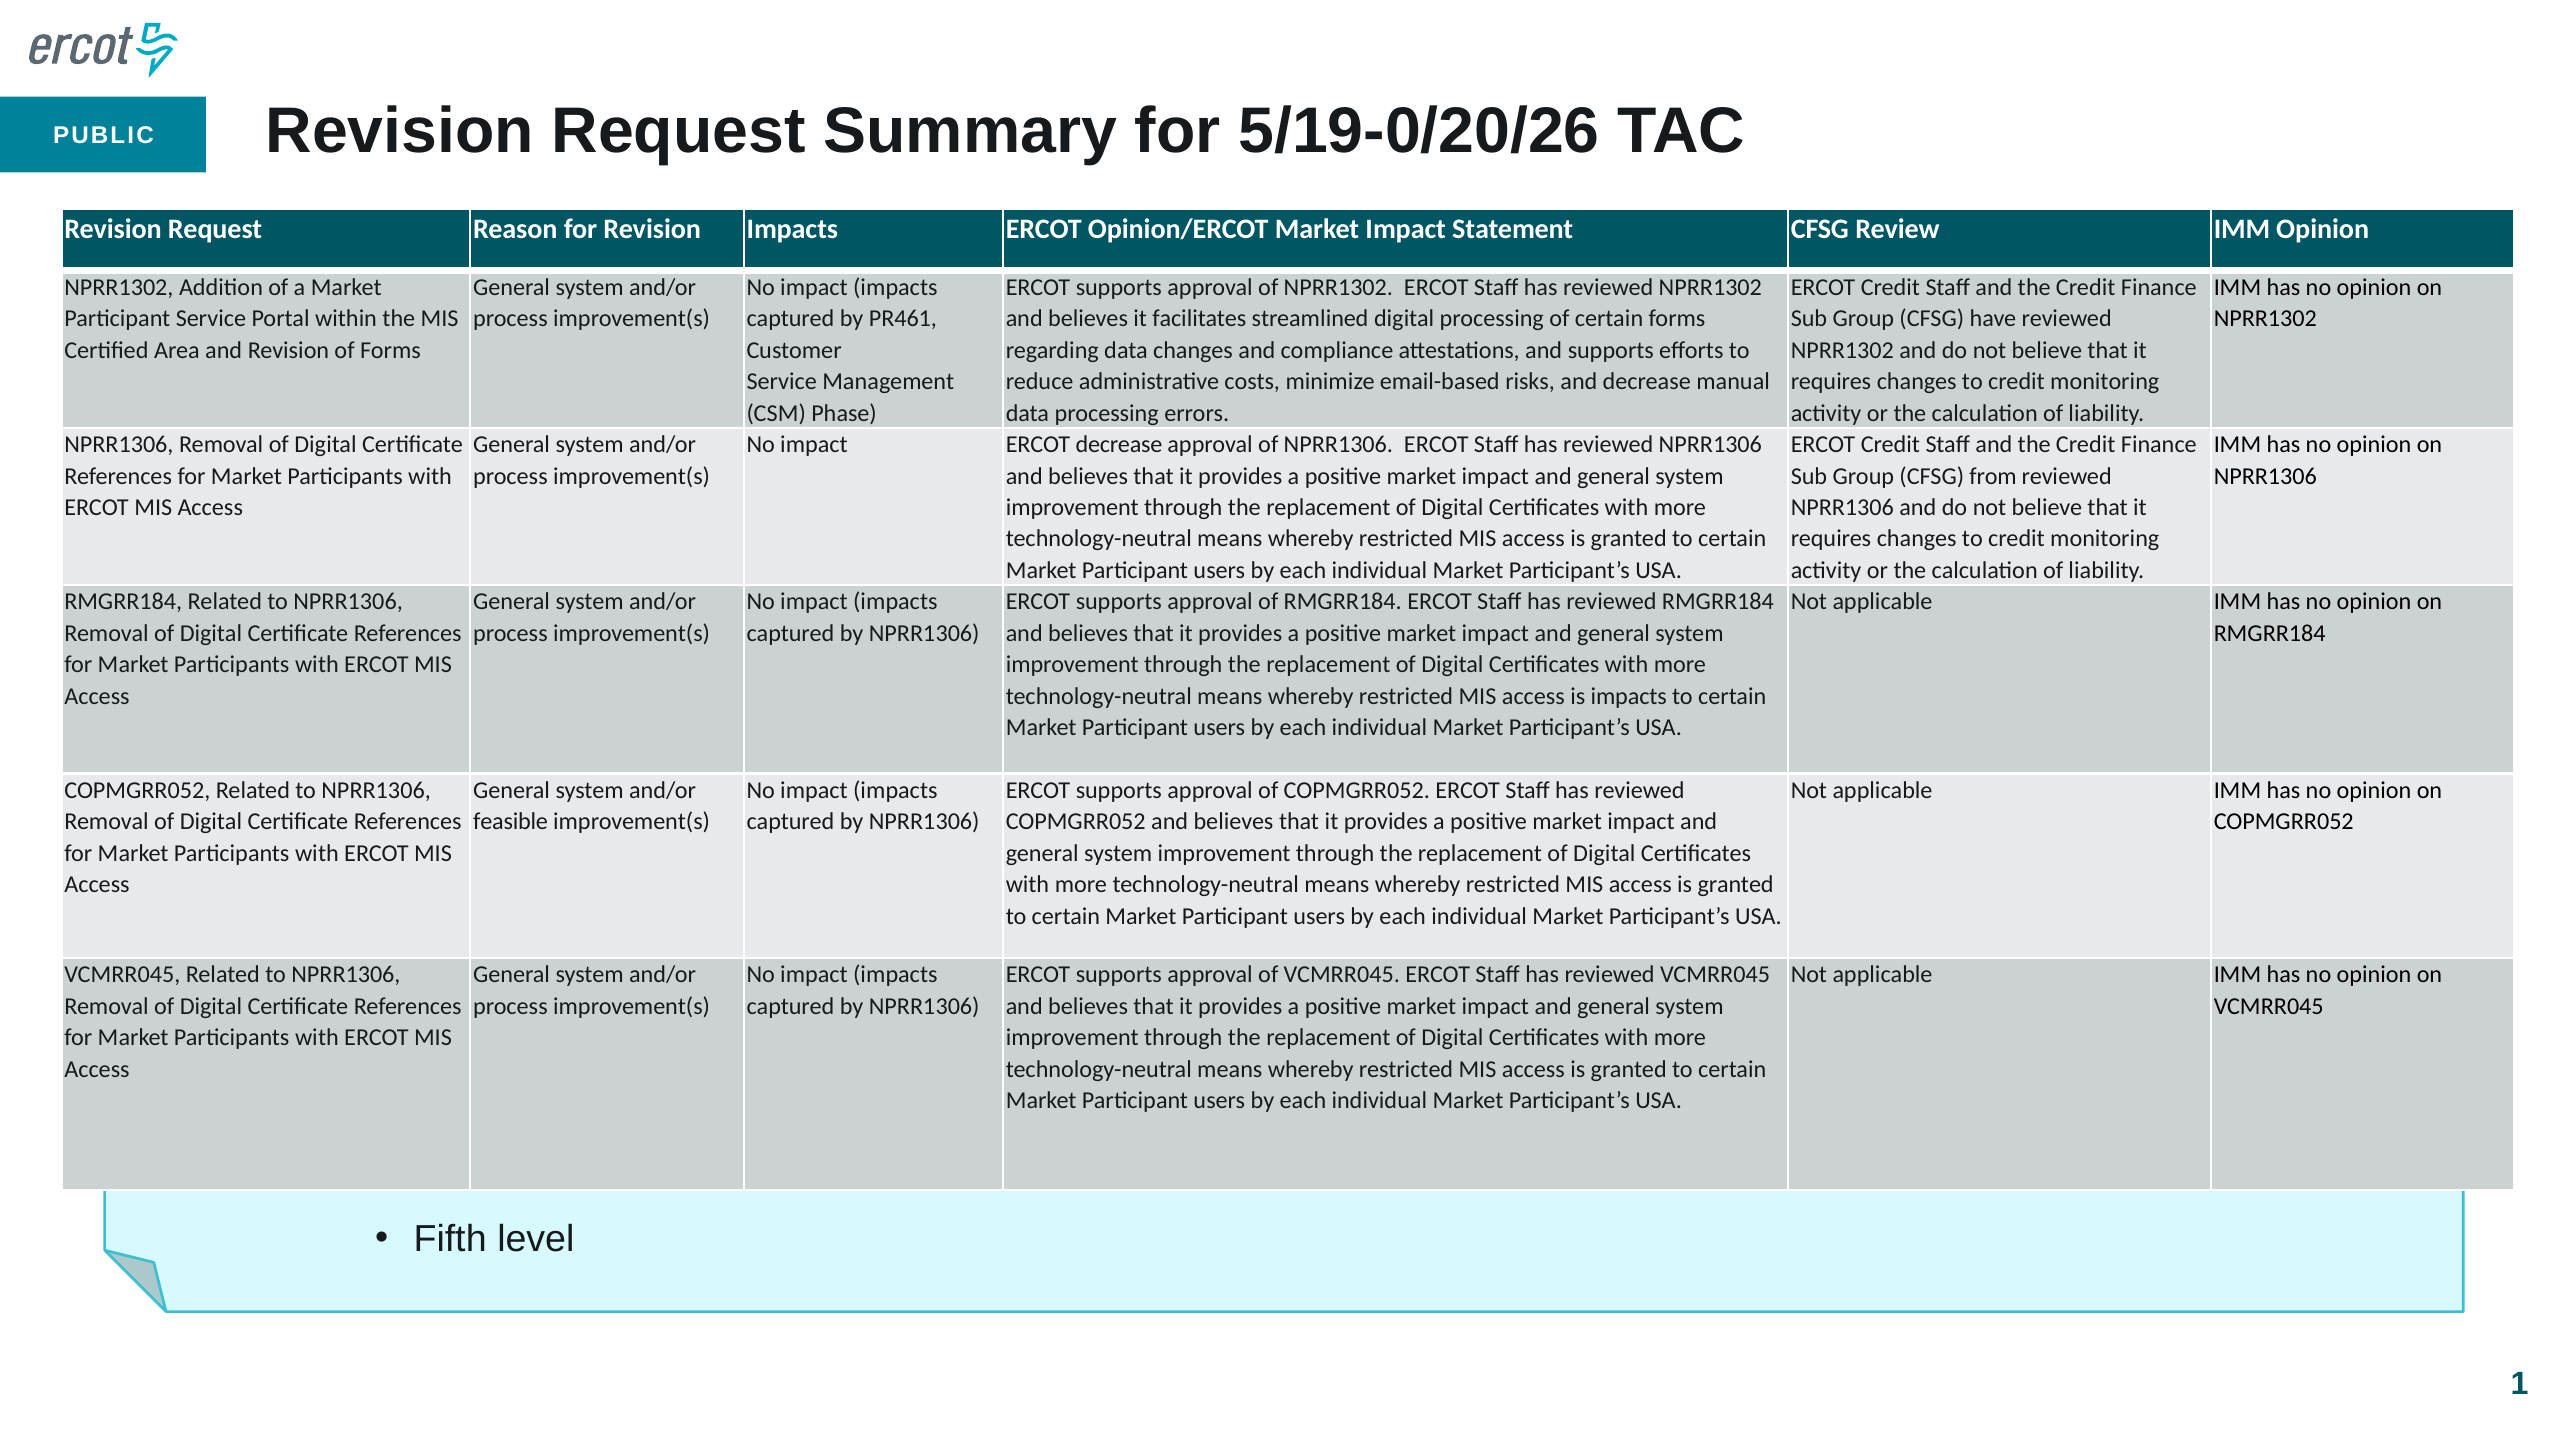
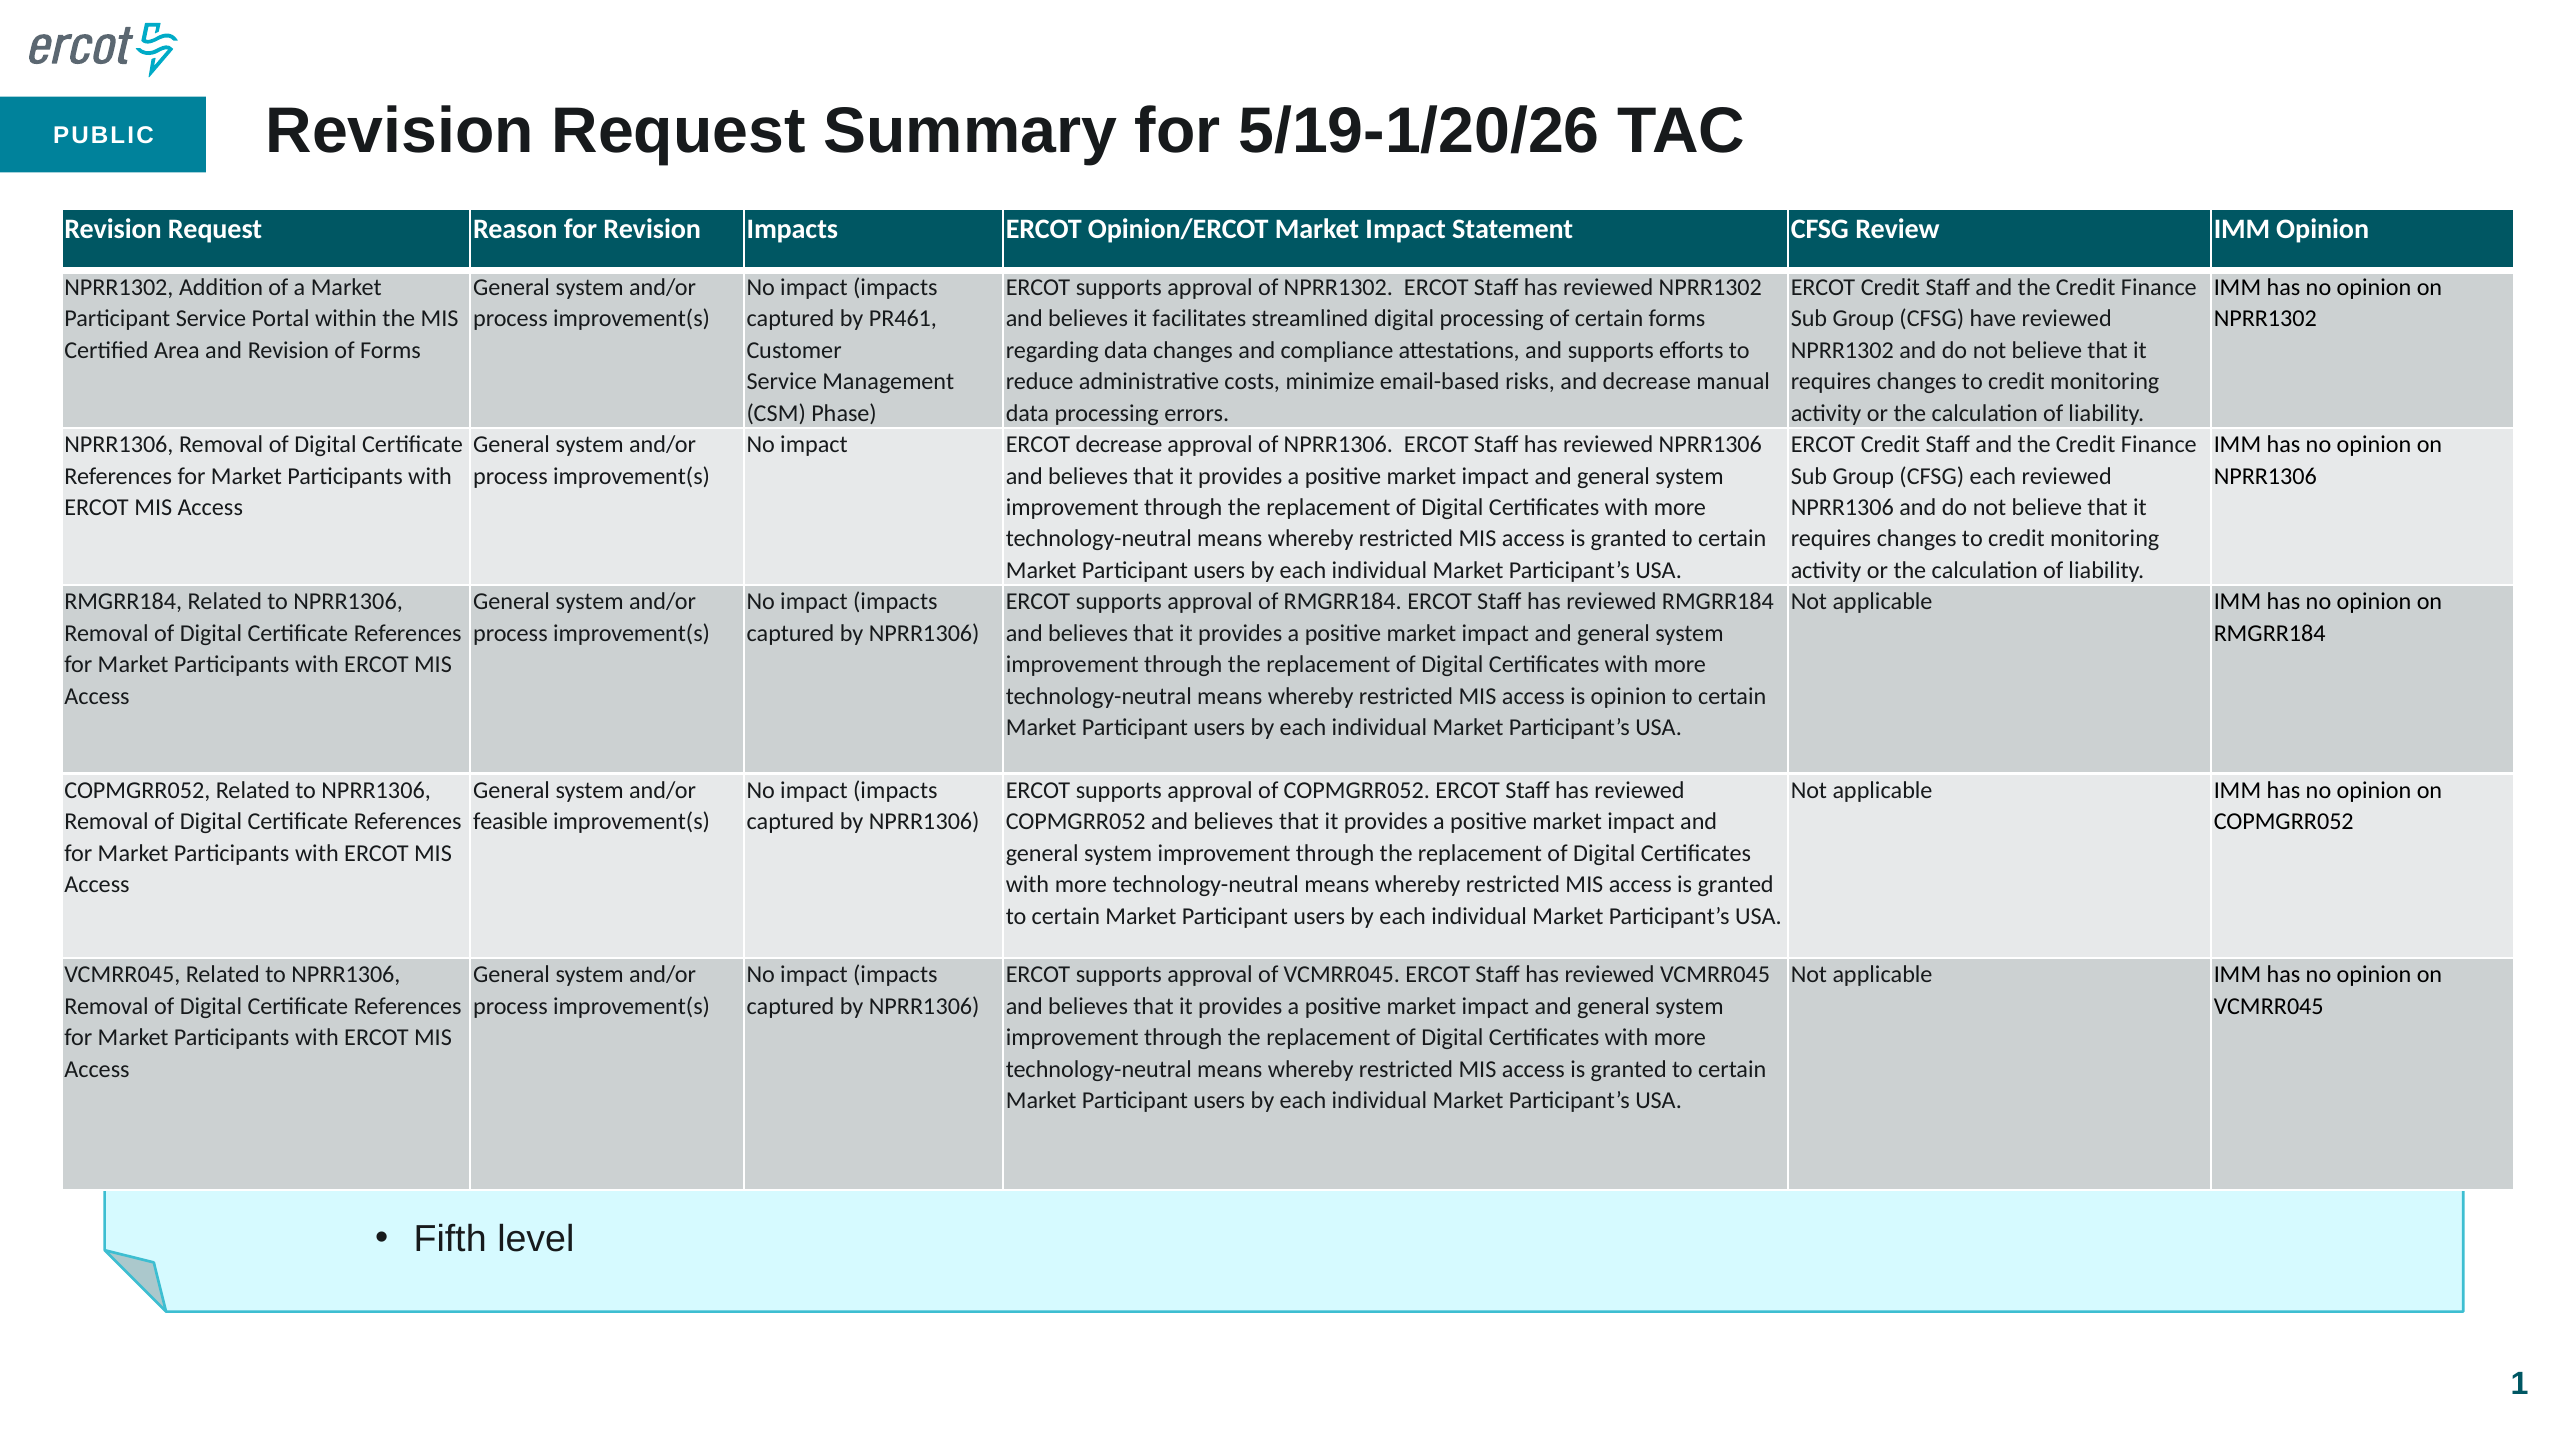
5/19-0/20/26: 5/19-0/20/26 -> 5/19-1/20/26 (1419, 131)
CFSG from: from -> each (1993, 476)
is impacts: impacts -> opinion (1629, 696)
